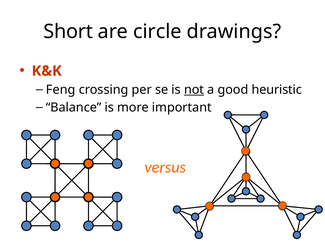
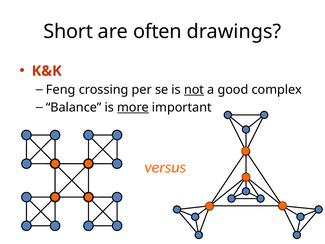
circle: circle -> often (157, 31)
heuristic: heuristic -> complex (277, 90)
more underline: none -> present (133, 107)
